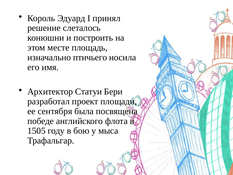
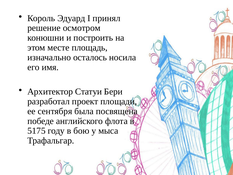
слеталось: слеталось -> осмотром (82, 28)
птичьего: птичьего -> осталось (90, 57)
1505: 1505 -> 5175 (36, 131)
